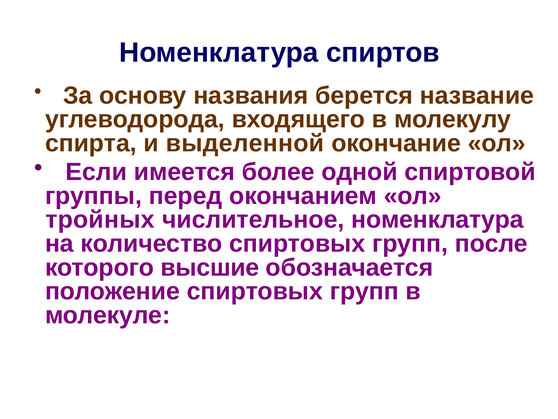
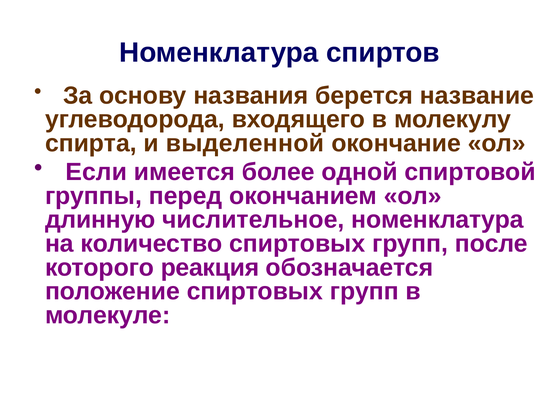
тройных: тройных -> длинную (100, 220)
высшие: высшие -> реакция (210, 267)
